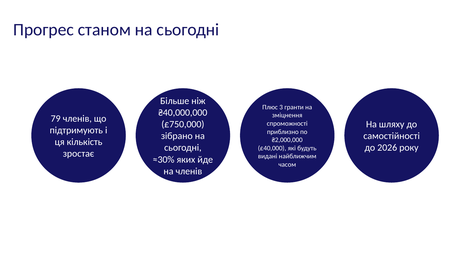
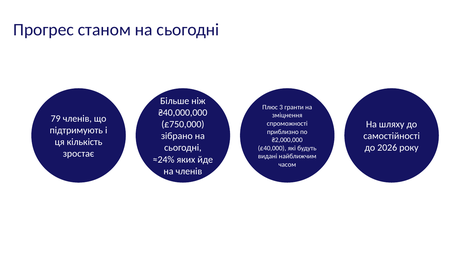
≈30%: ≈30% -> ≈24% (164, 160)
